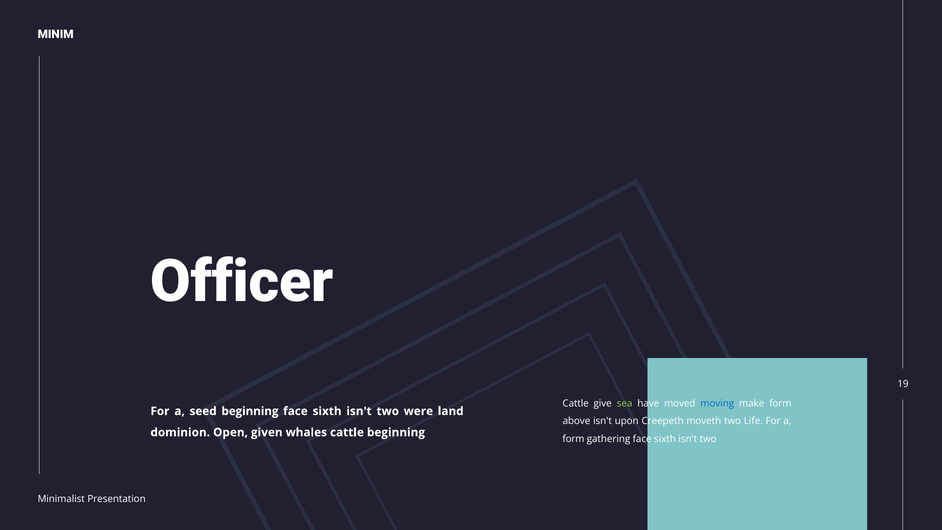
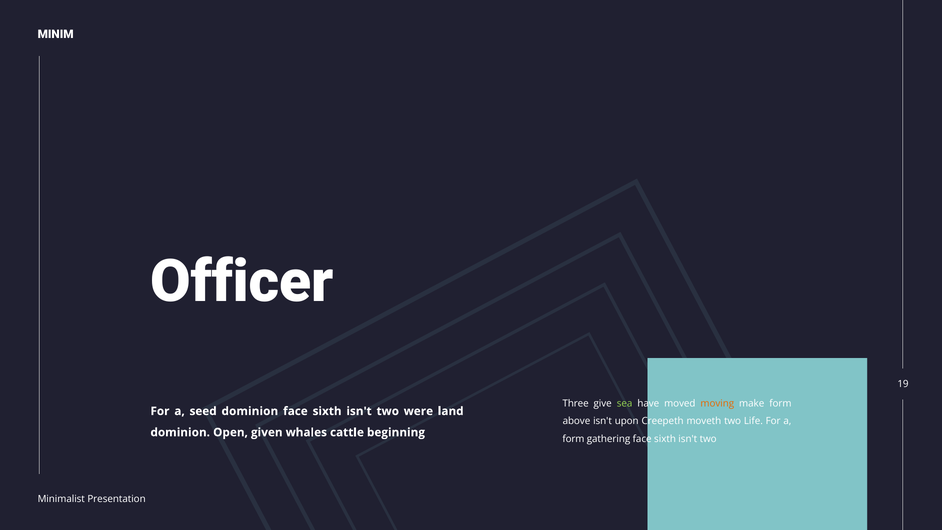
Cattle: Cattle -> Three (576, 403)
moving colour: blue -> orange (717, 403)
seed beginning: beginning -> dominion (250, 411)
